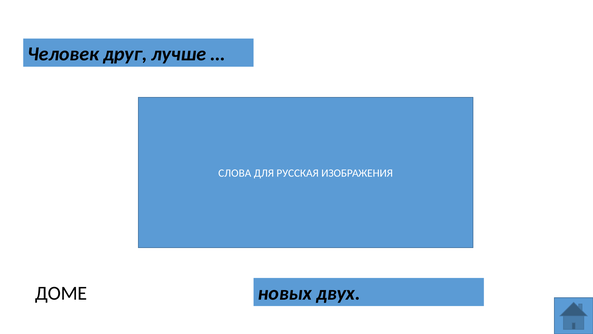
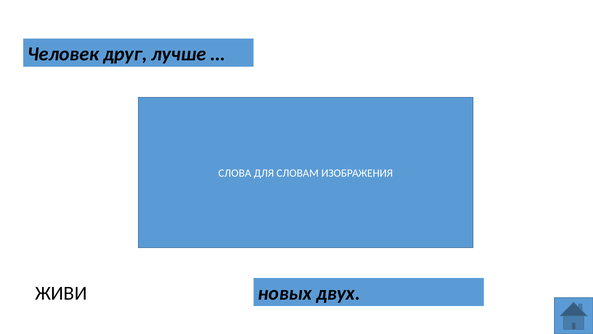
РУССКАЯ: РУССКАЯ -> СЛОВАМ (298, 173)
ДОМЕ: ДОМЕ -> ЖИВИ (61, 293)
